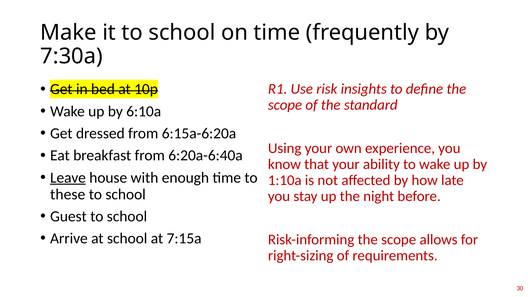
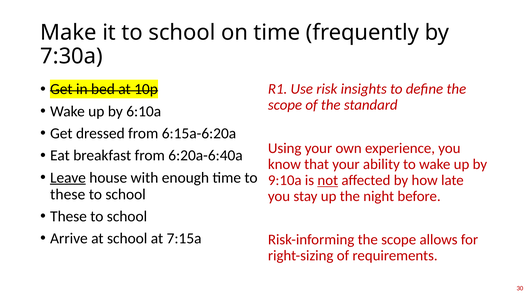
1:10a: 1:10a -> 9:10a (285, 180)
not underline: none -> present (328, 180)
Guest: Guest -> These (69, 216)
